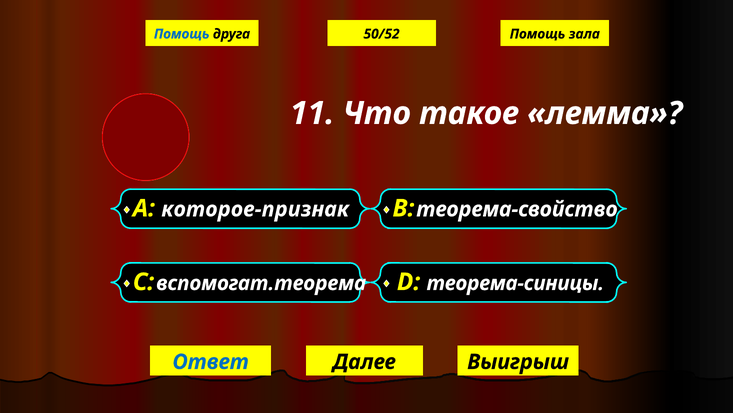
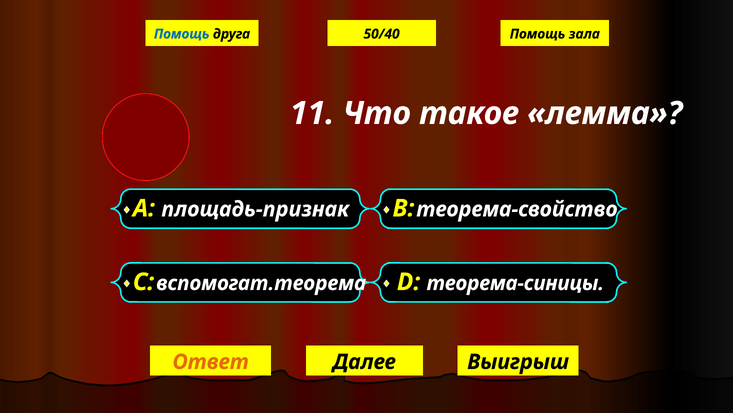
50/52: 50/52 -> 50/40 (382, 34)
которое-признак: которое-признак -> площадь-признак (255, 209)
Ответ colour: blue -> orange (211, 361)
